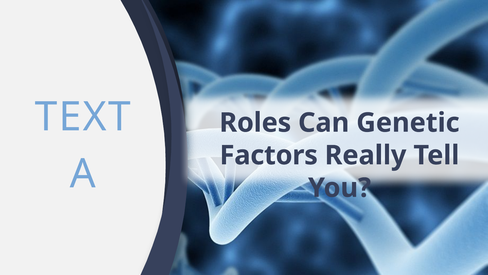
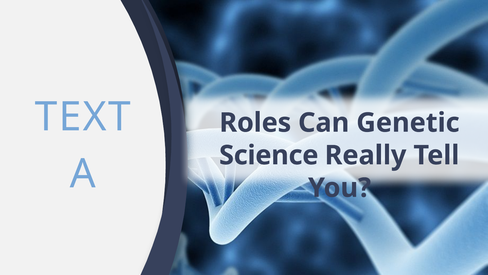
Factors: Factors -> Science (269, 155)
